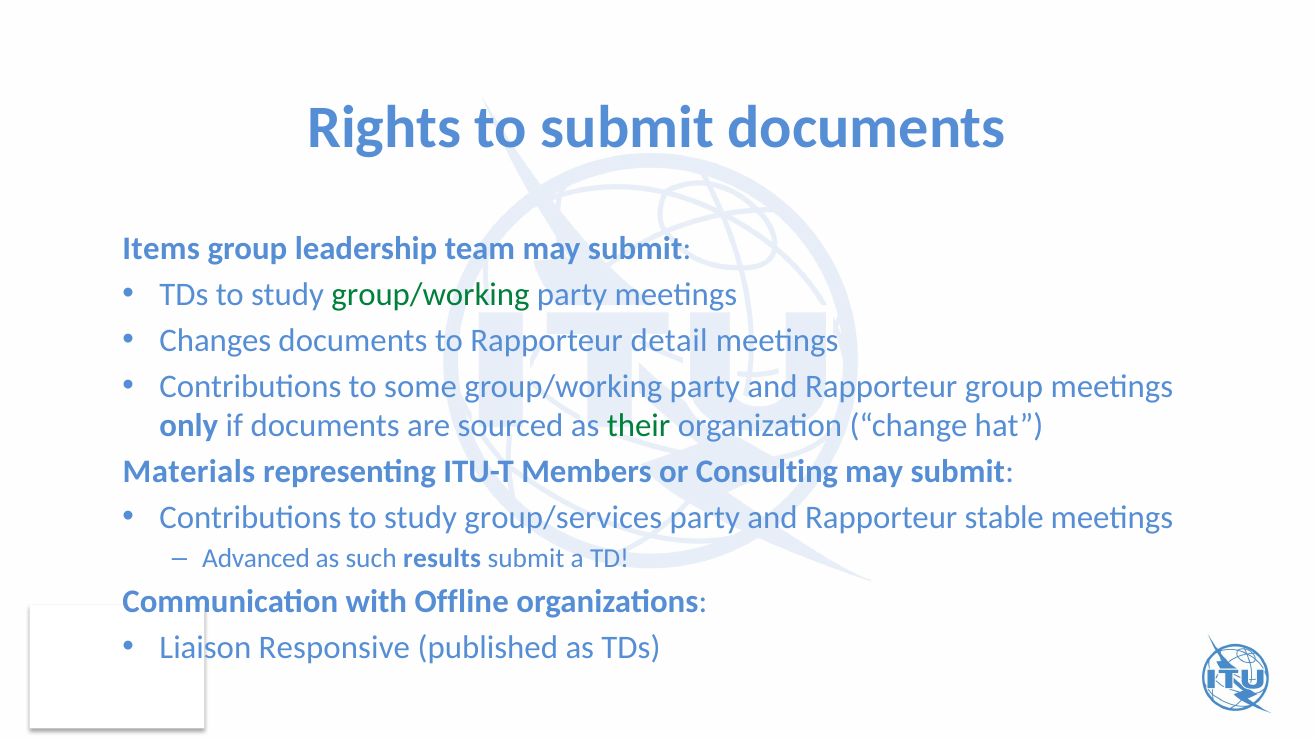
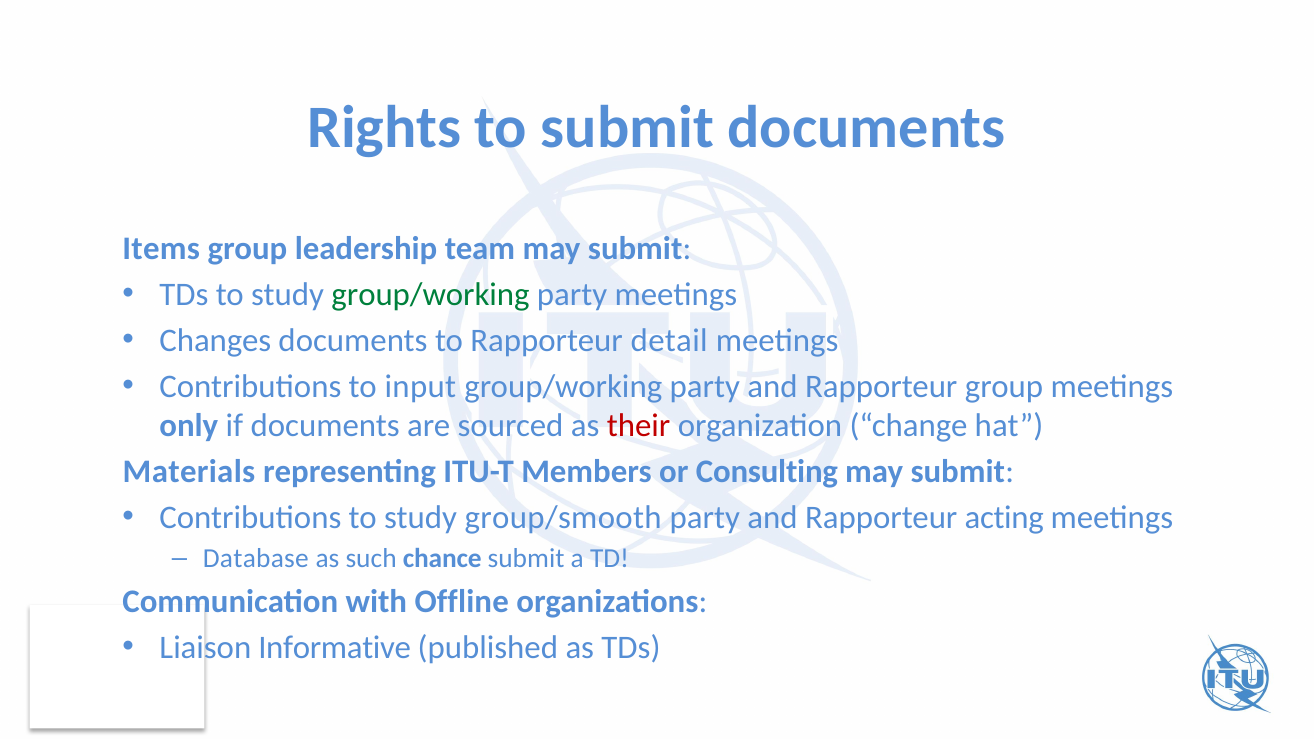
some: some -> input (420, 386)
their colour: green -> red (639, 426)
group/services: group/services -> group/smooth (563, 518)
stable: stable -> acting (1004, 518)
Advanced: Advanced -> Database (256, 559)
results: results -> chance (442, 559)
Responsive: Responsive -> Informative (335, 648)
